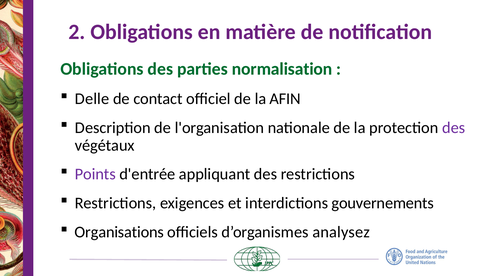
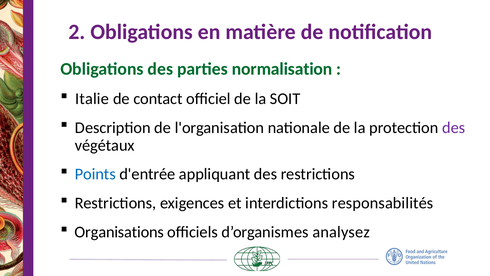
Delle: Delle -> Italie (92, 99)
AFIN: AFIN -> SOIT (285, 99)
Points colour: purple -> blue (95, 174)
gouvernements: gouvernements -> responsabilités (383, 203)
